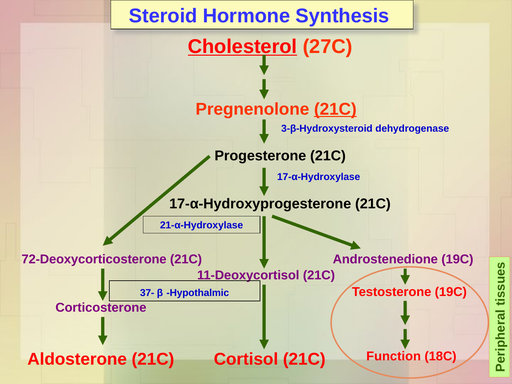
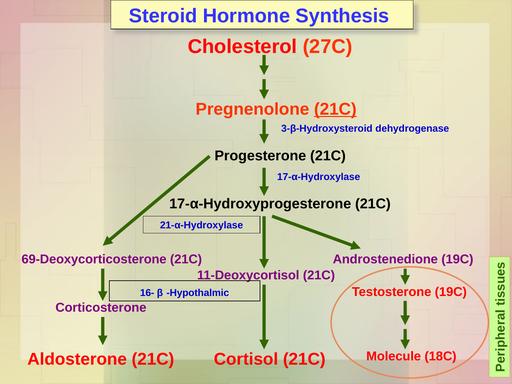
Cholesterol underline: present -> none (242, 47)
72-Deoxycorticosterone: 72-Deoxycorticosterone -> 69-Deoxycorticosterone (94, 259)
37-: 37- -> 16- (147, 293)
Function: Function -> Molecule (394, 356)
